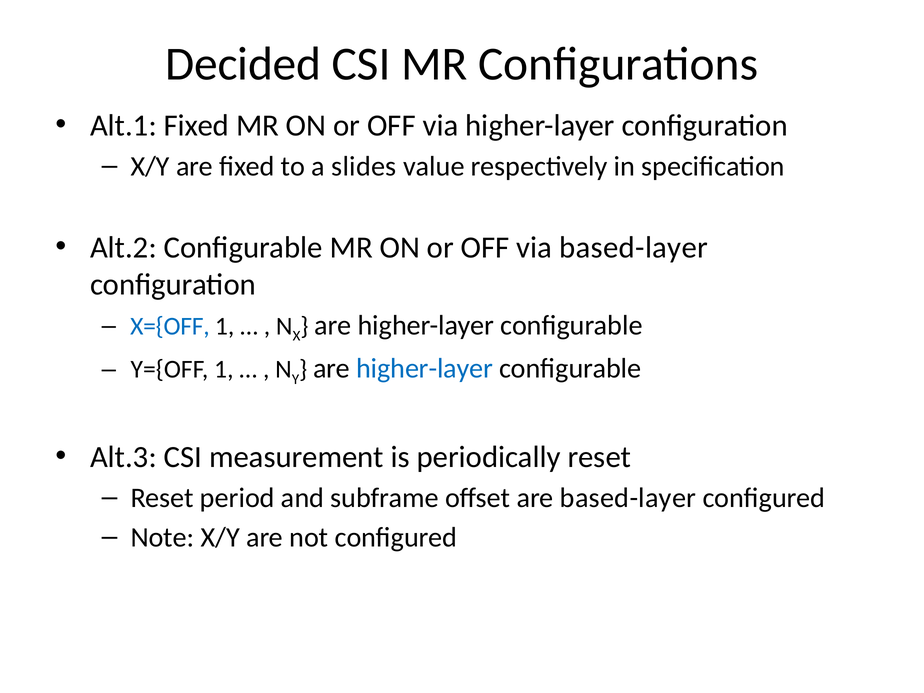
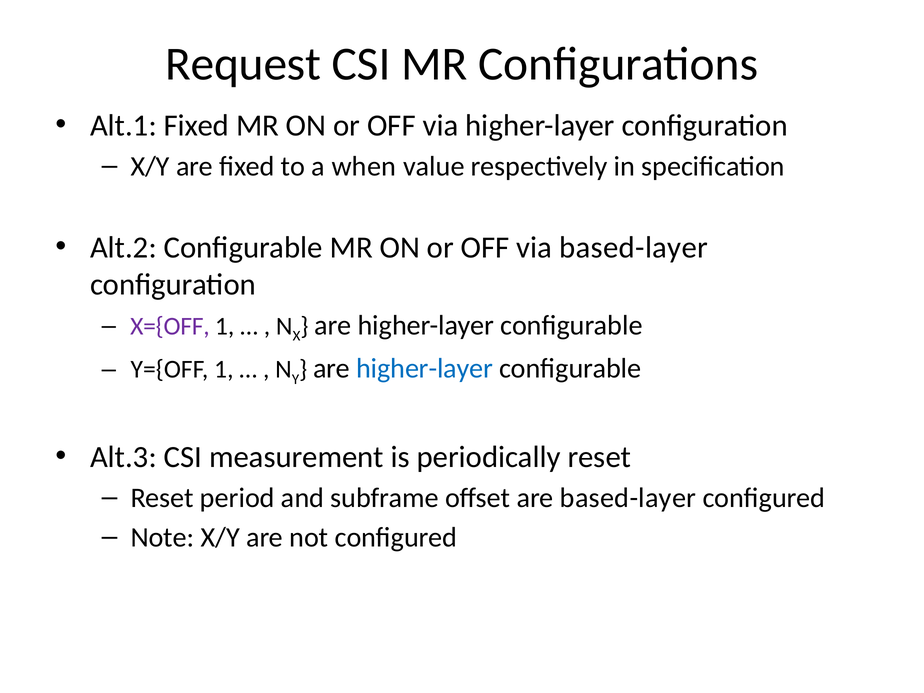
Decided: Decided -> Request (243, 64)
slides: slides -> when (364, 166)
X={OFF colour: blue -> purple (170, 326)
